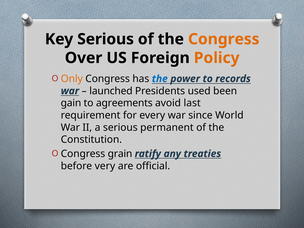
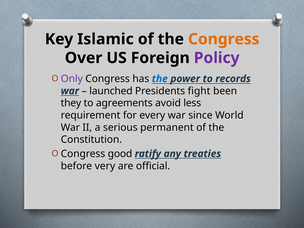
Key Serious: Serious -> Islamic (105, 39)
Policy colour: orange -> purple (217, 58)
Only colour: orange -> purple (72, 79)
used: used -> fight (199, 91)
gain: gain -> they (71, 103)
last: last -> less (192, 103)
grain: grain -> good (120, 154)
